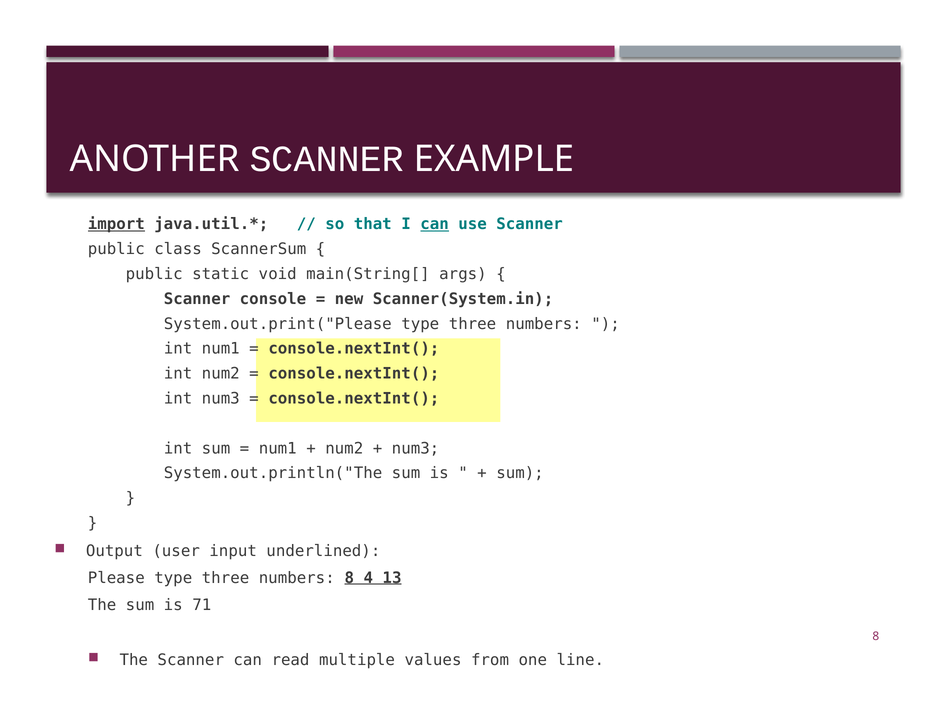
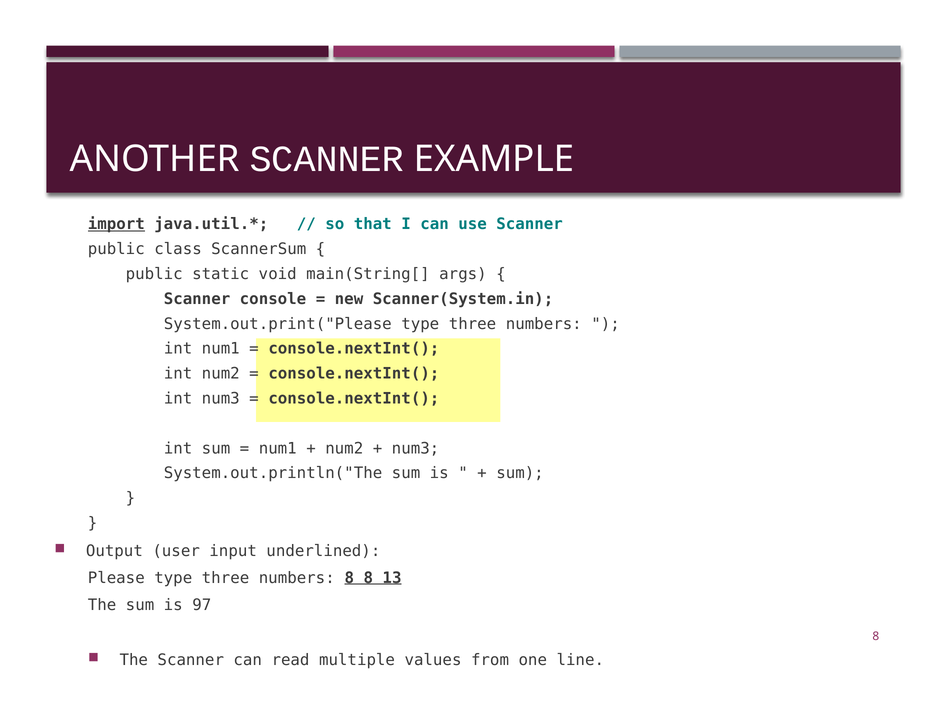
can underline: present -> none (435, 224)
8 4: 4 -> 8 (368, 578)
71: 71 -> 97 (202, 605)
